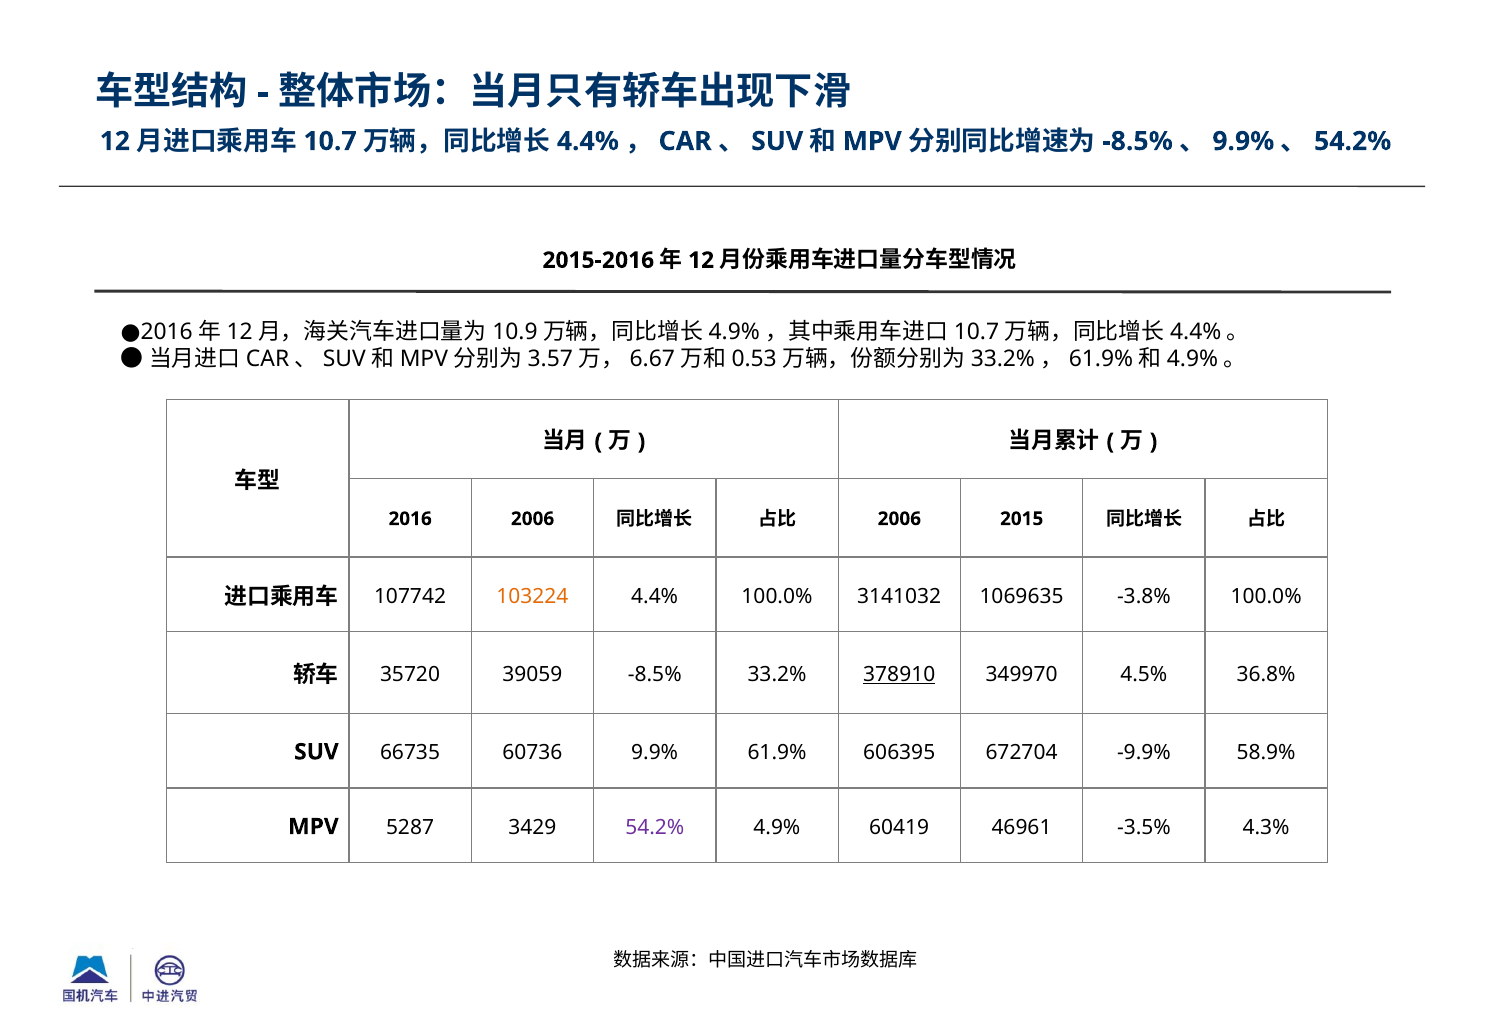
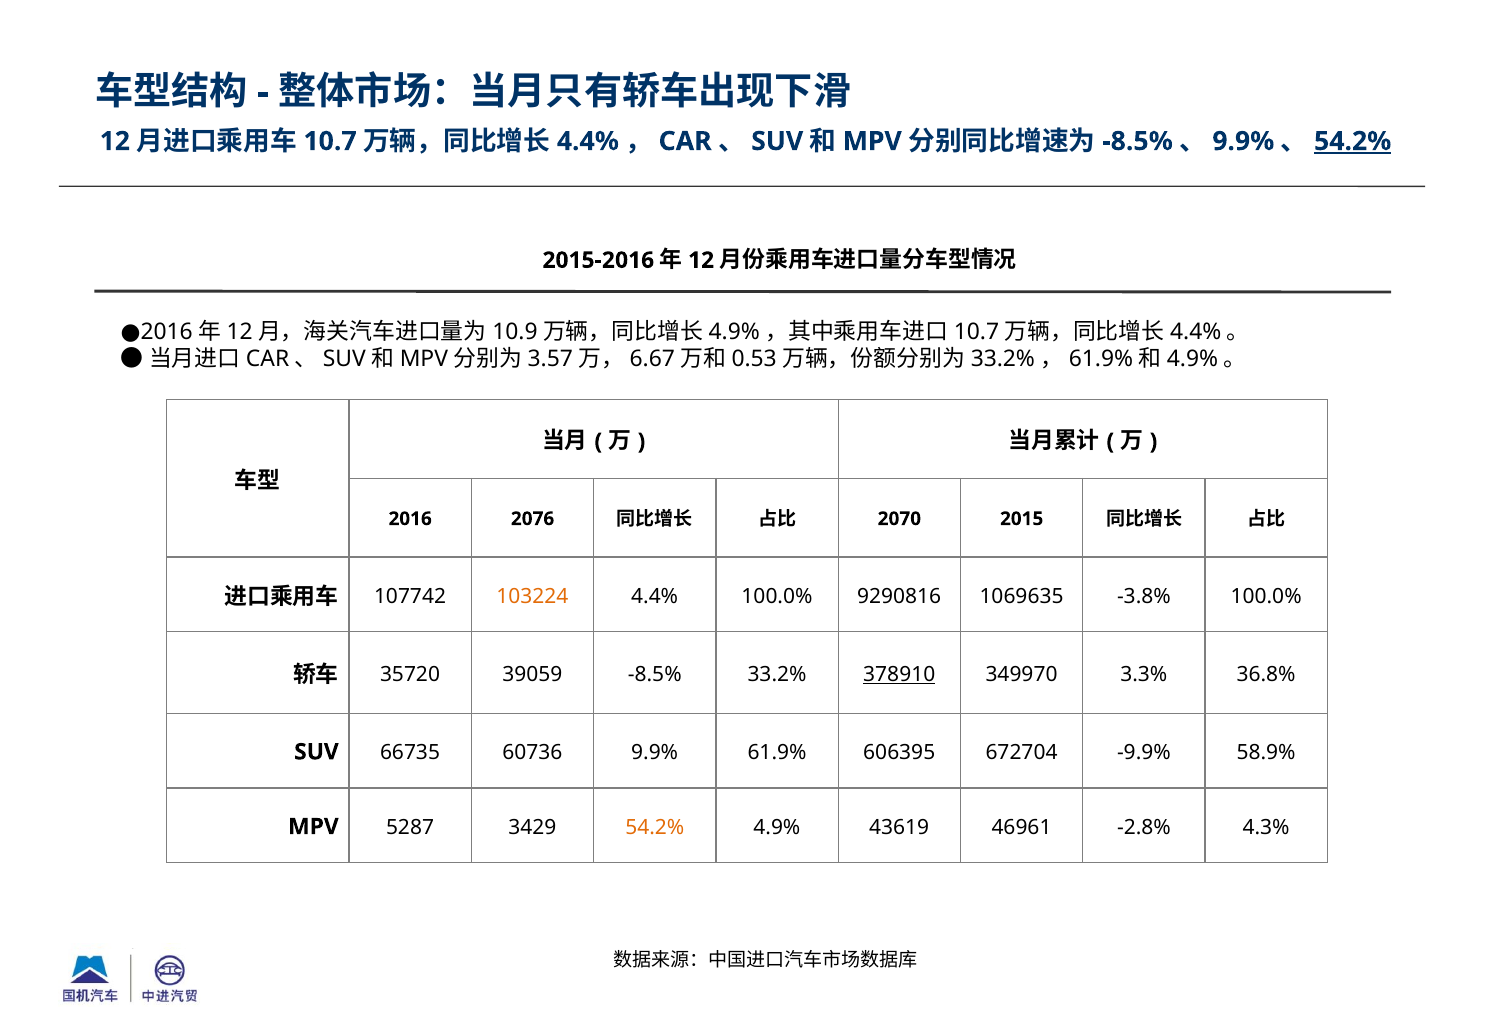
54.2% underline: none -> present (1353, 141)
2016 2006: 2006 -> 2076 (533, 519)
2006: 2006 -> 2070 (899, 519)
3141032: 3141032 -> 9290816 (899, 596)
4.5%: 4.5% -> 3.3% (1144, 675)
54.2% colour: purple -> orange (655, 827)
60419: 60419 -> 43619 (899, 827)
-3.5%: -3.5% -> -2.8% (1144, 827)
